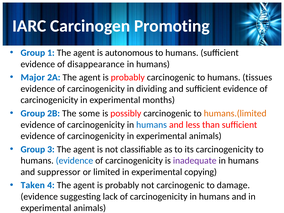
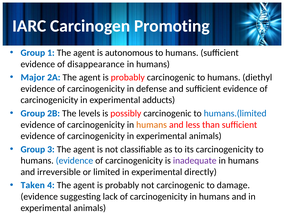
tissues: tissues -> diethyl (257, 77)
dividing: dividing -> defense (152, 89)
months: months -> adducts (159, 100)
some: some -> levels (89, 113)
humans.(limited colour: orange -> blue (235, 113)
humans colour: blue -> orange (152, 125)
suppressor: suppressor -> irreversible (59, 172)
copying: copying -> directly (201, 172)
